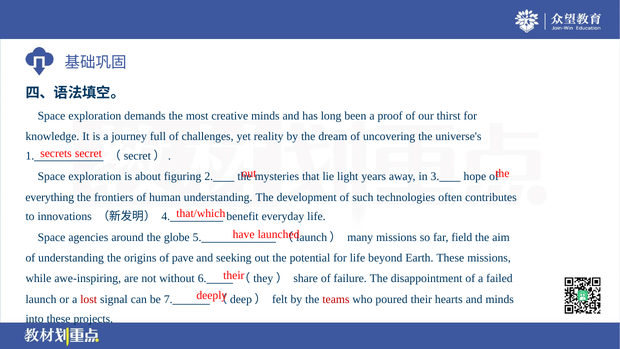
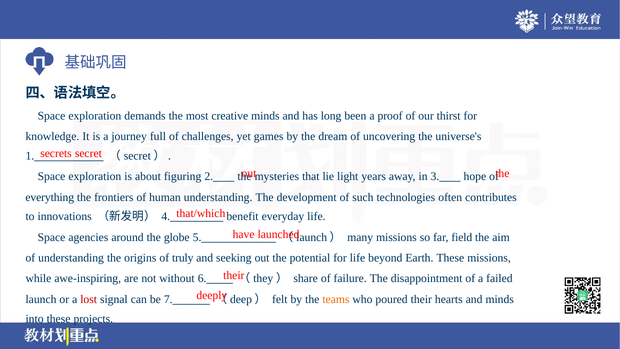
reality: reality -> games (269, 136)
pave: pave -> truly (183, 258)
teams colour: red -> orange (336, 299)
